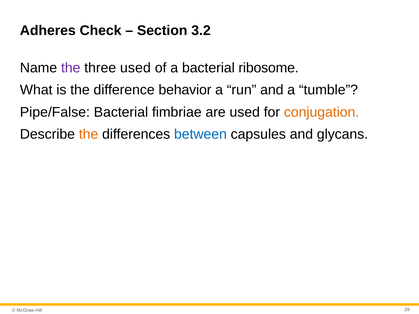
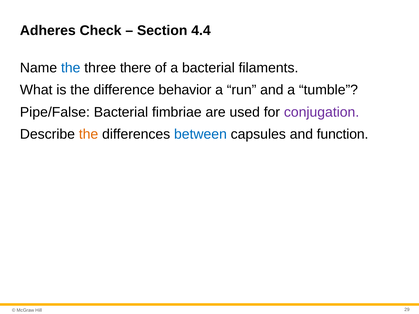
3.2: 3.2 -> 4.4 (201, 30)
the colour: purple -> blue (71, 68)
three used: used -> there (136, 68)
ribosome: ribosome -> filaments (269, 68)
conjugation colour: orange -> purple (322, 112)
glycans: glycans -> function (343, 134)
